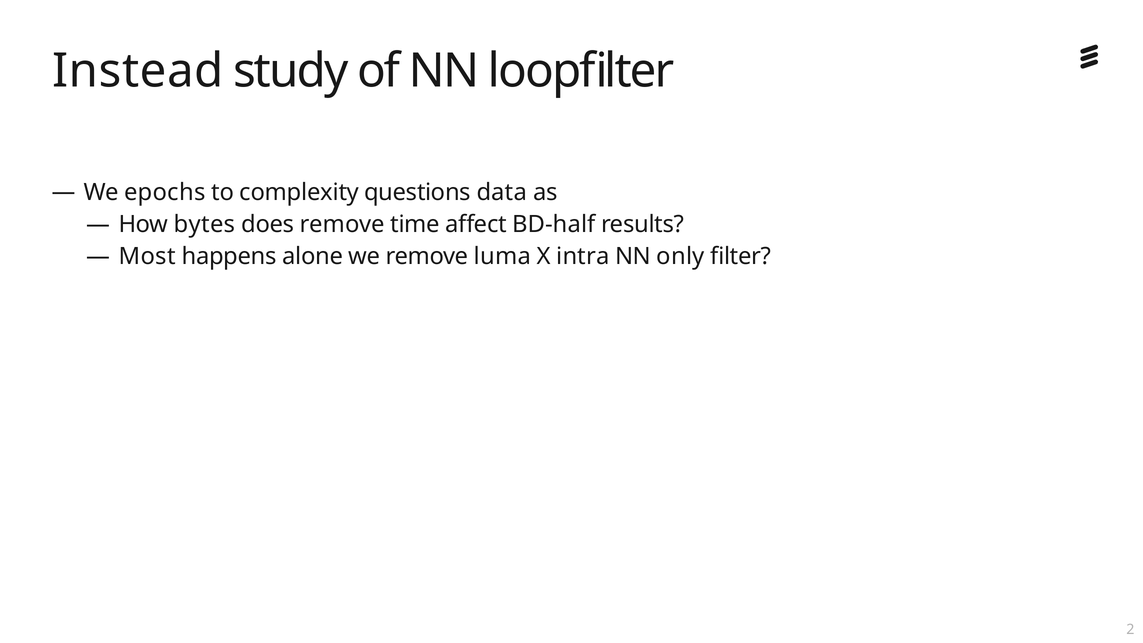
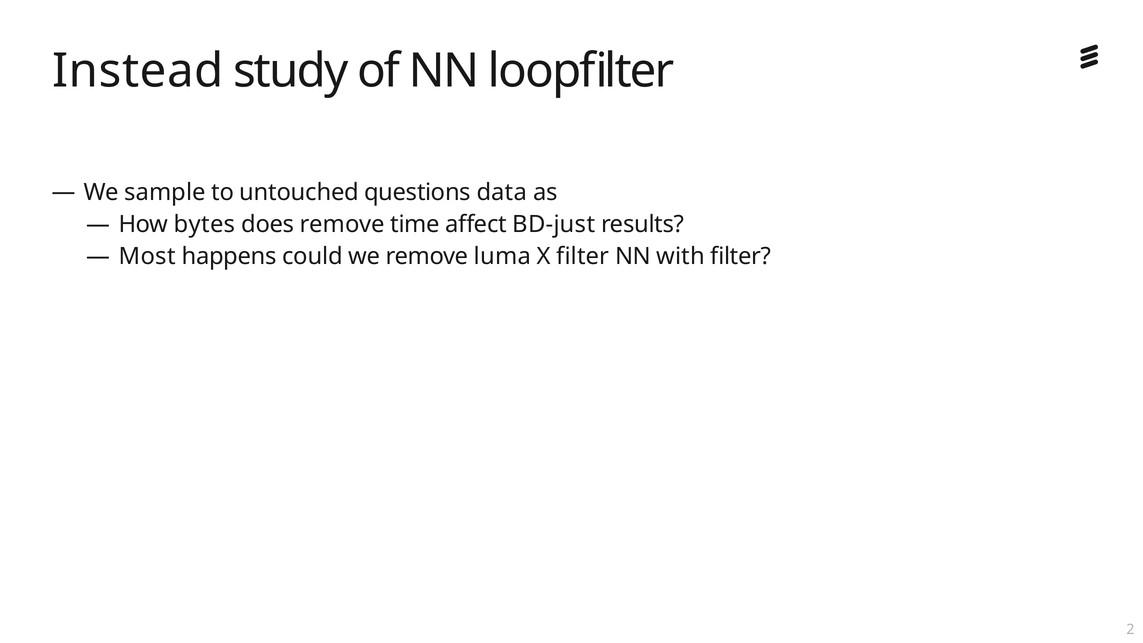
epochs: epochs -> sample (165, 192)
complexity: complexity -> untouched (299, 192)
BD-half: BD-half -> BD-just (554, 224)
alone: alone -> could (313, 257)
X intra: intra -> filter (583, 257)
only: only -> with (681, 257)
